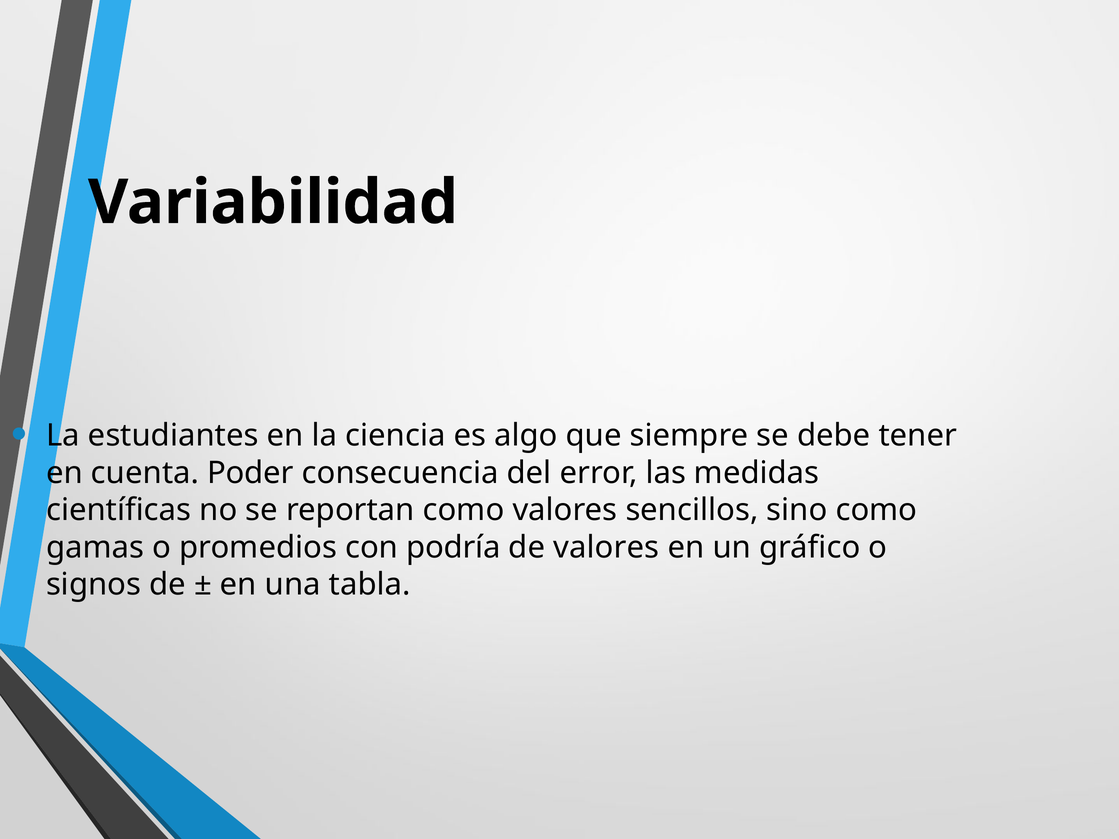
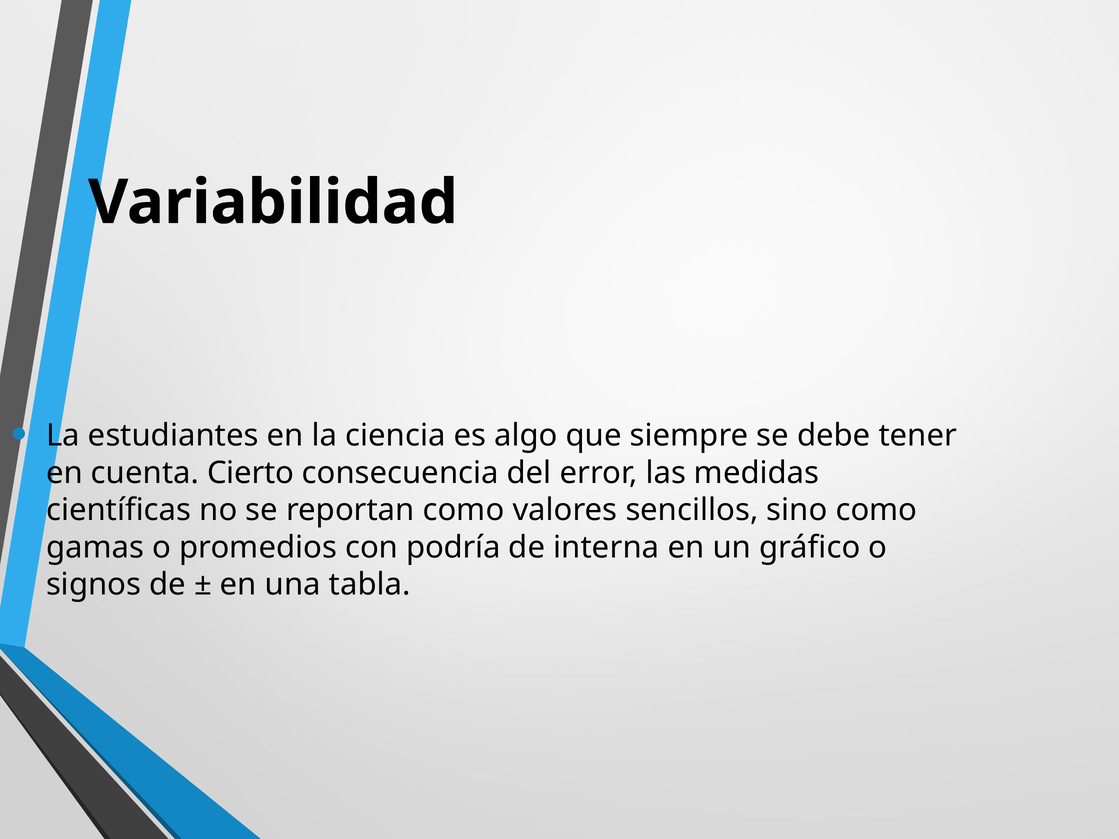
Poder: Poder -> Cierto (250, 473)
de valores: valores -> interna (606, 548)
